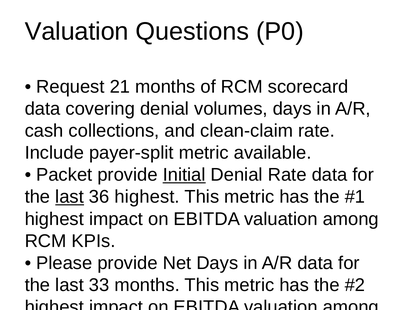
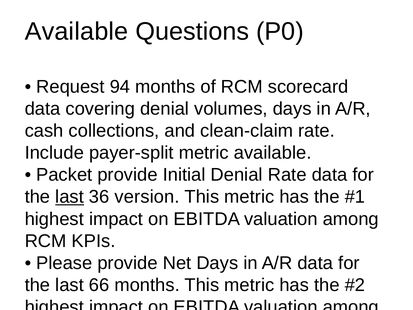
Valuation: Valuation -> Available (77, 31)
21: 21 -> 94 (120, 87)
Initial underline: present -> none (184, 175)
36 highest: highest -> version (147, 197)
33: 33 -> 66 (99, 285)
